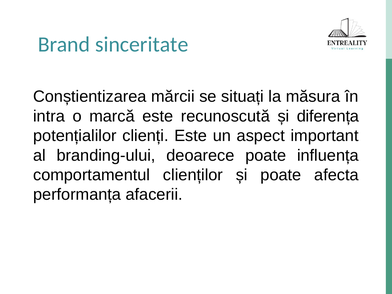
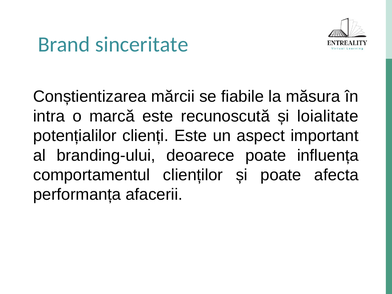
situați: situați -> fiabile (243, 97)
diferența: diferența -> loialitate (328, 116)
